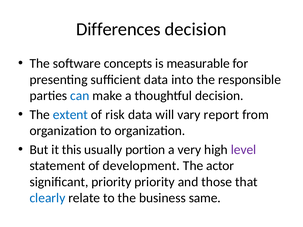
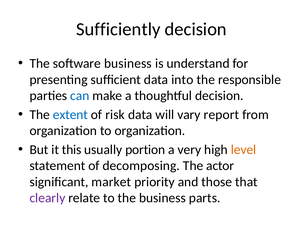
Differences: Differences -> Sufficiently (118, 29)
software concepts: concepts -> business (128, 64)
measurable: measurable -> understand (198, 64)
level colour: purple -> orange (244, 150)
development: development -> decomposing (141, 166)
significant priority: priority -> market (111, 182)
clearly colour: blue -> purple (47, 198)
same: same -> parts (205, 198)
